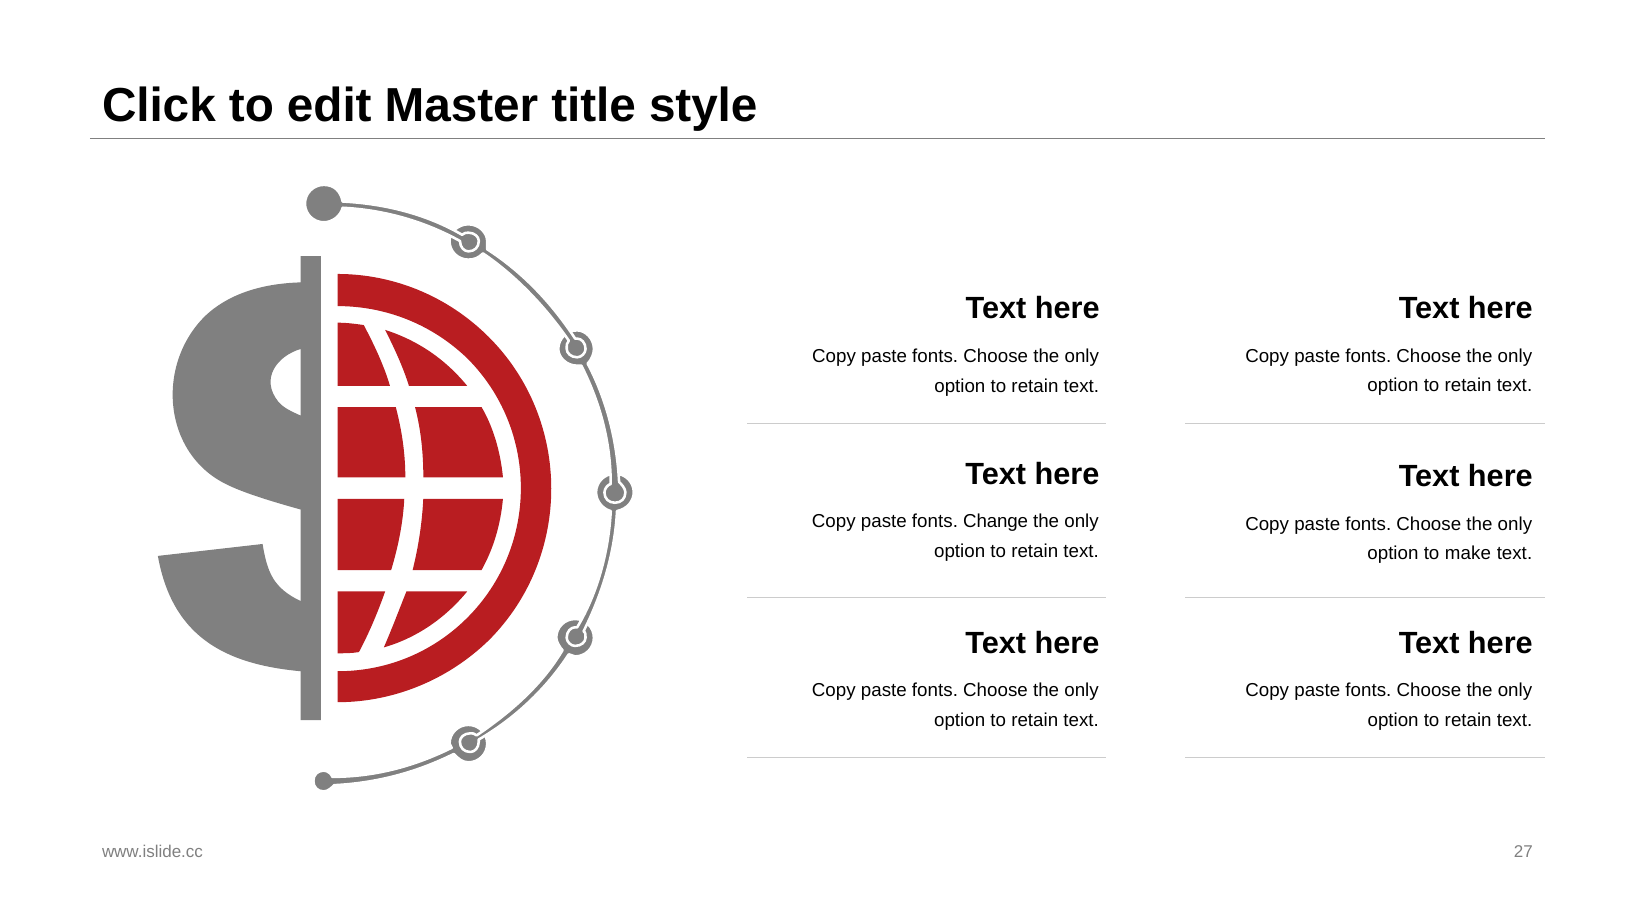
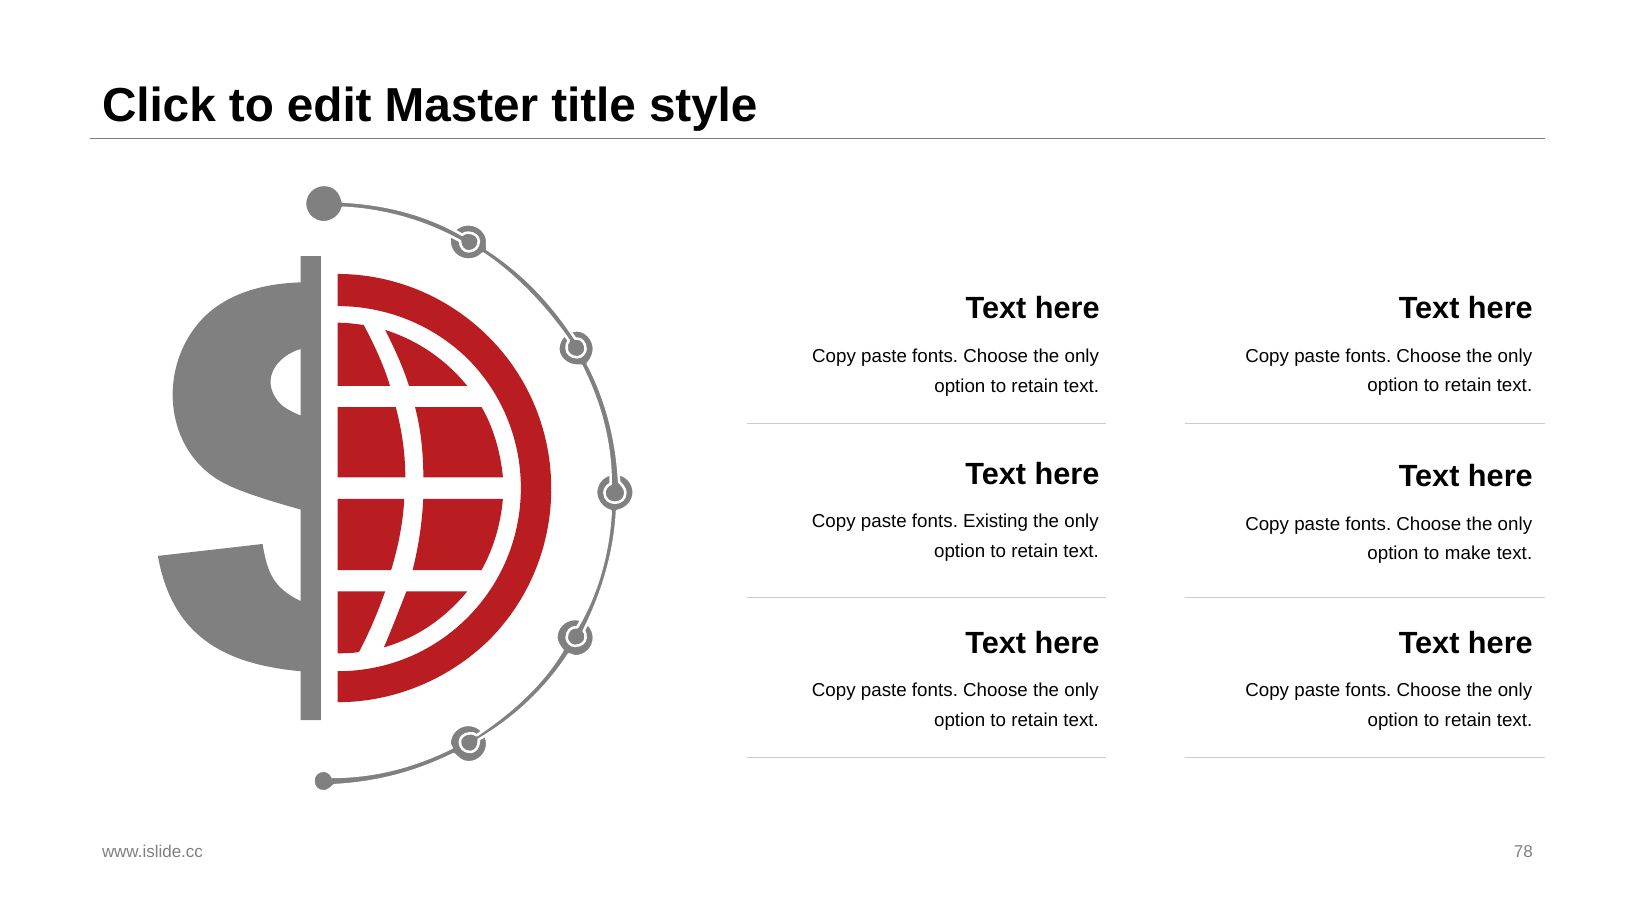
Change: Change -> Existing (996, 522)
27: 27 -> 78 (1523, 852)
